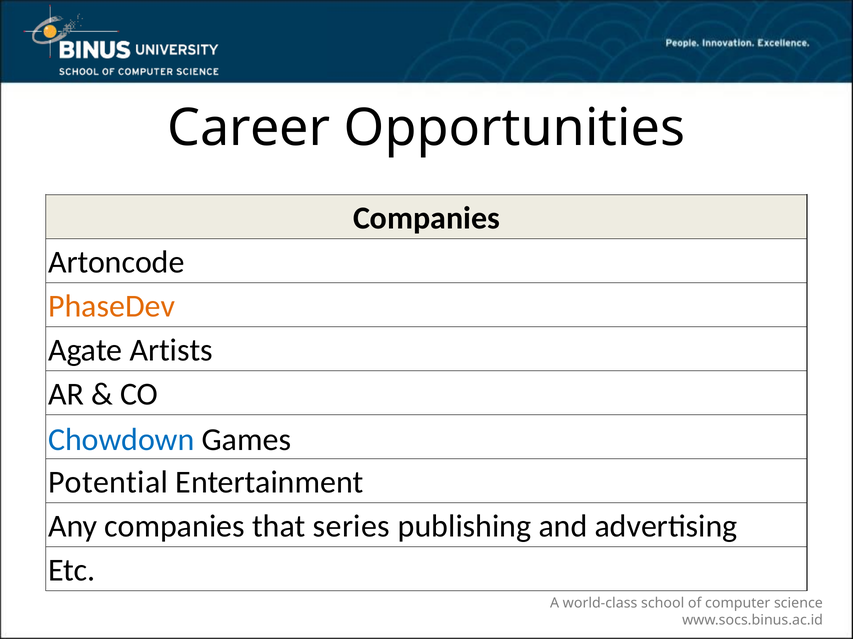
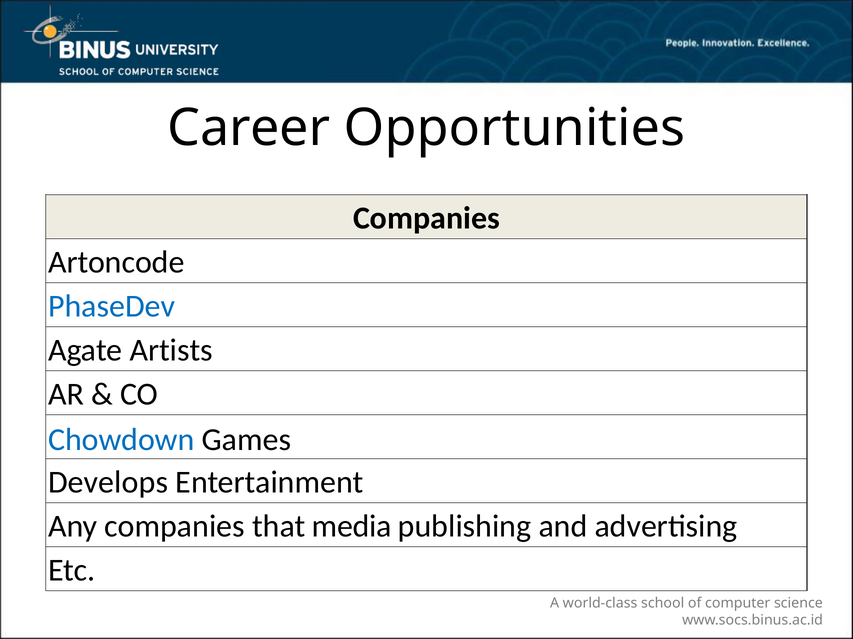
PhaseDev colour: orange -> blue (112, 306)
Potential: Potential -> Develops (108, 483)
series: series -> media (352, 527)
